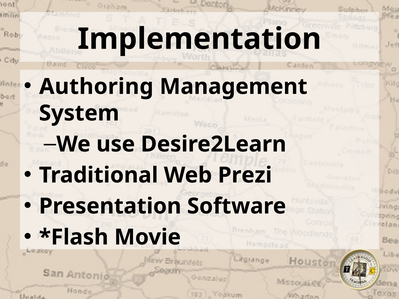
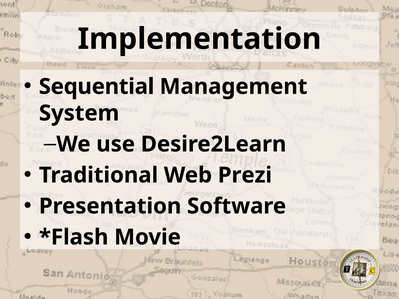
Authoring: Authoring -> Sequential (97, 87)
